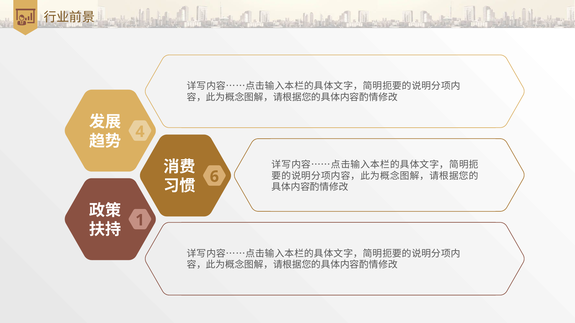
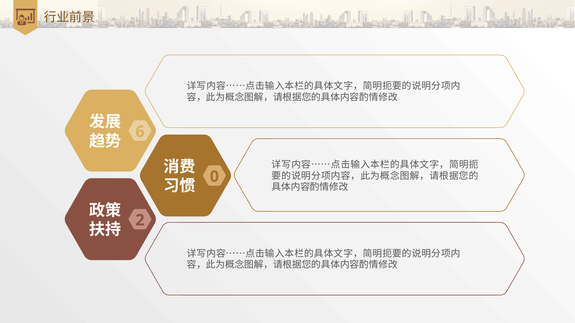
4: 4 -> 6 (140, 132)
6: 6 -> 0 (214, 177)
1: 1 -> 2 (140, 220)
